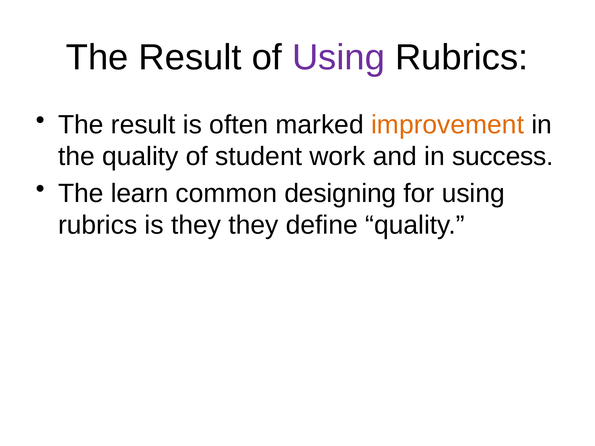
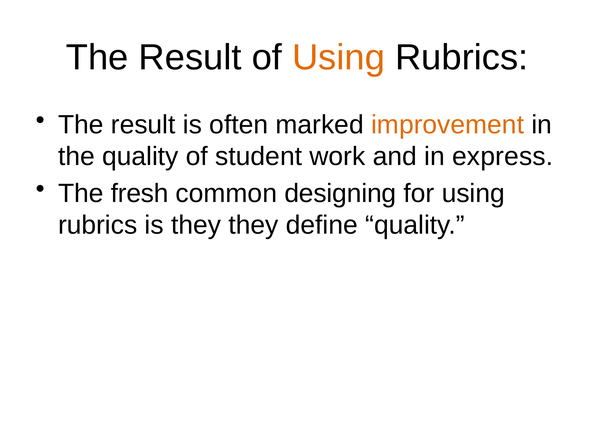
Using colour: purple -> orange (339, 58)
success: success -> express (503, 157)
learn: learn -> fresh (140, 194)
